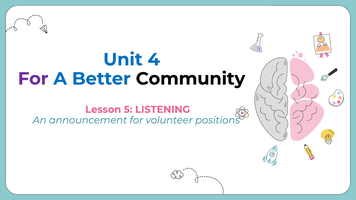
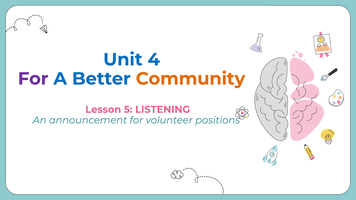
Community colour: black -> orange (190, 79)
